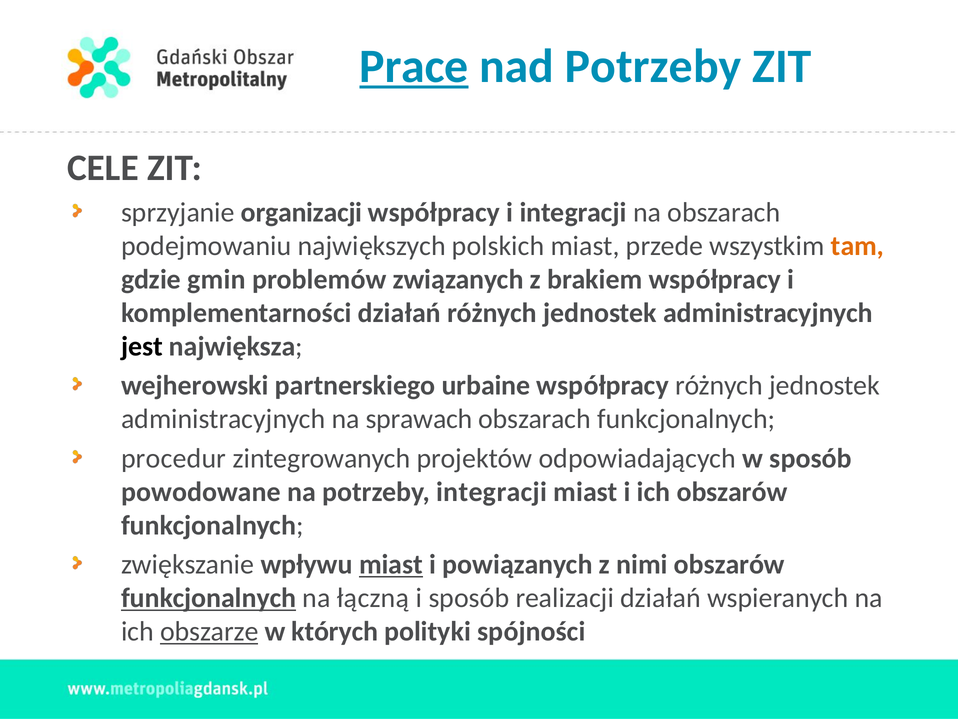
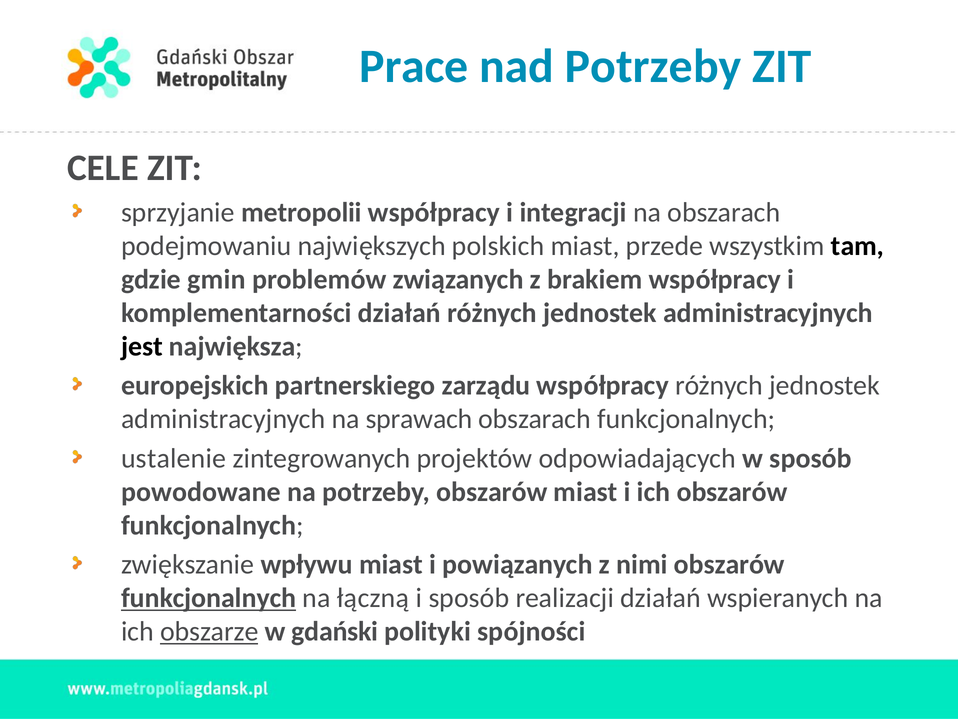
Prace underline: present -> none (414, 66)
organizacji: organizacji -> metropolii (301, 212)
tam colour: orange -> black (858, 246)
wejherowski: wejherowski -> europejskich (195, 385)
urbaine: urbaine -> zarządu (486, 385)
procedur: procedur -> ustalenie (174, 458)
potrzeby integracji: integracji -> obszarów (492, 492)
miast underline: present -> none (391, 564)
których: których -> gdański (335, 631)
